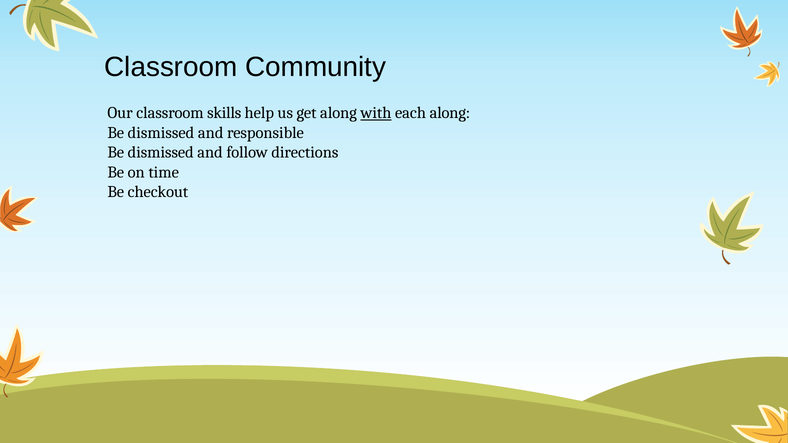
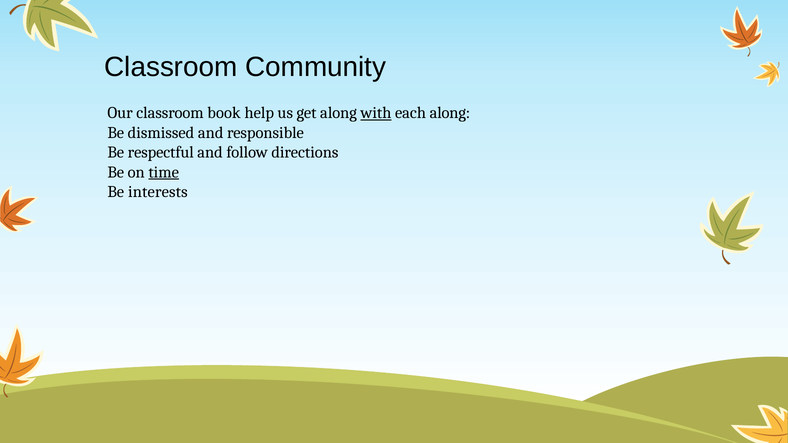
skills: skills -> book (224, 113)
dismissed: dismissed -> respectful (161, 152)
time underline: none -> present (164, 172)
checkout: checkout -> interests (158, 192)
